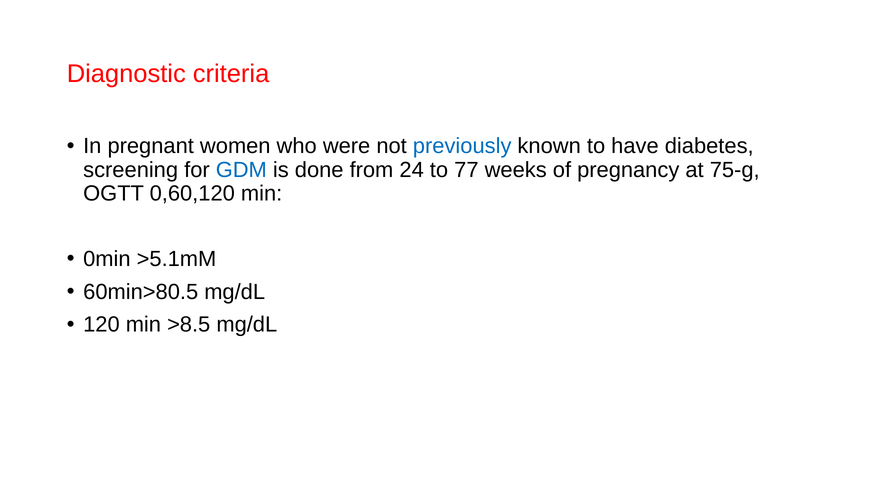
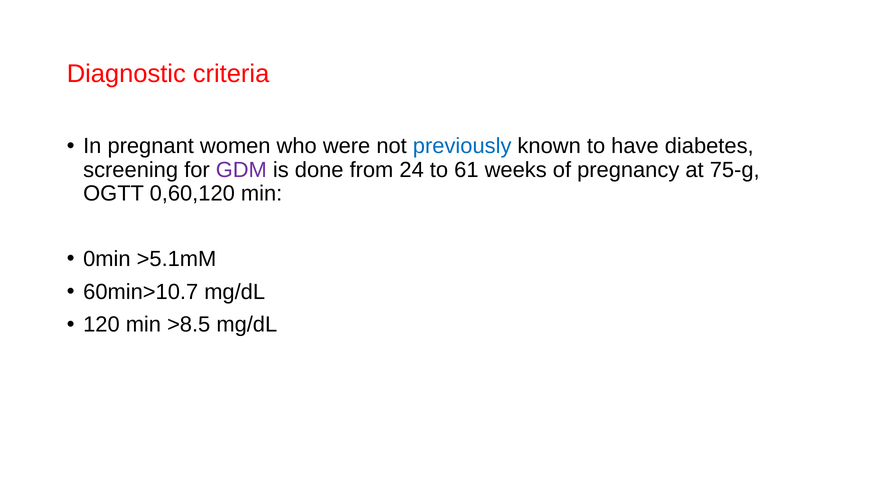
GDM colour: blue -> purple (241, 170)
77: 77 -> 61 (466, 170)
60min>80.5: 60min>80.5 -> 60min>10.7 (141, 292)
